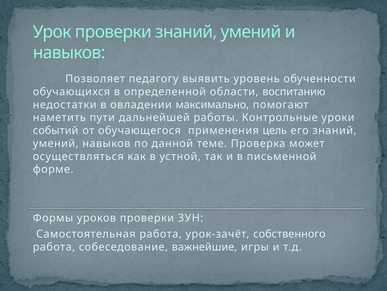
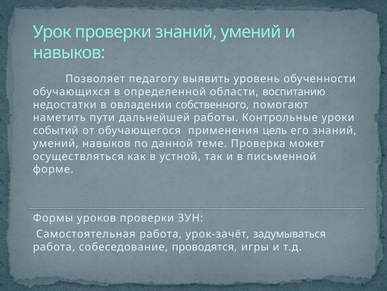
максимально: максимально -> собственного (212, 104)
собственного: собственного -> задумываться (290, 234)
важнейшие: важнейшие -> проводятся (204, 246)
